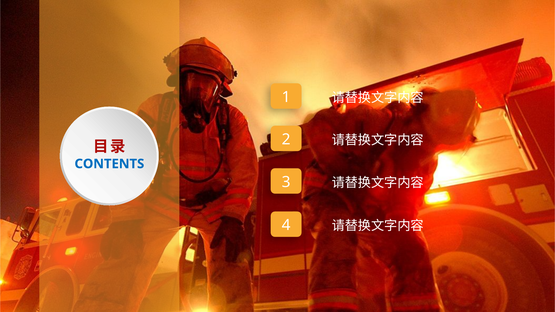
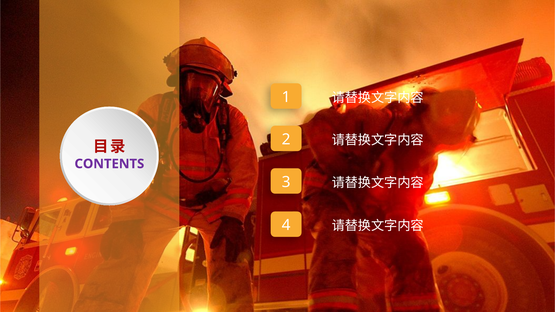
CONTENTS colour: blue -> purple (109, 164)
